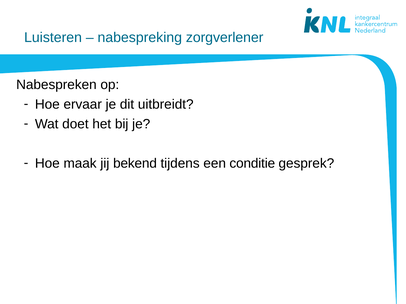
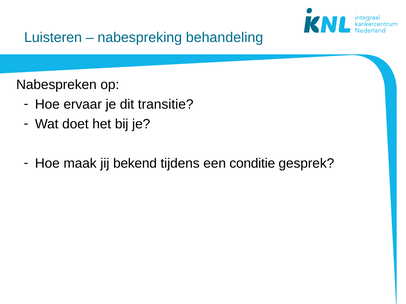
zorgverlener: zorgverlener -> behandeling (225, 38)
uitbreidt: uitbreidt -> transitie (166, 104)
